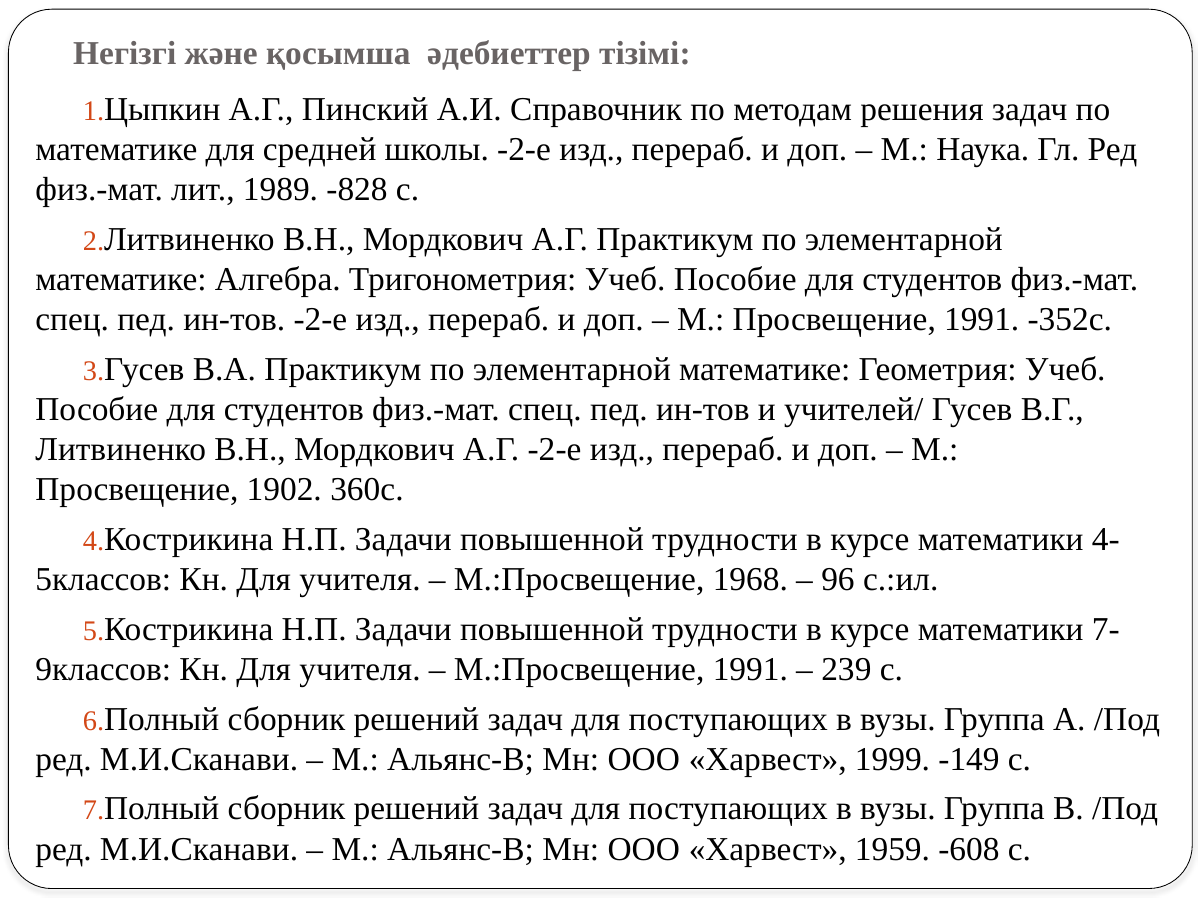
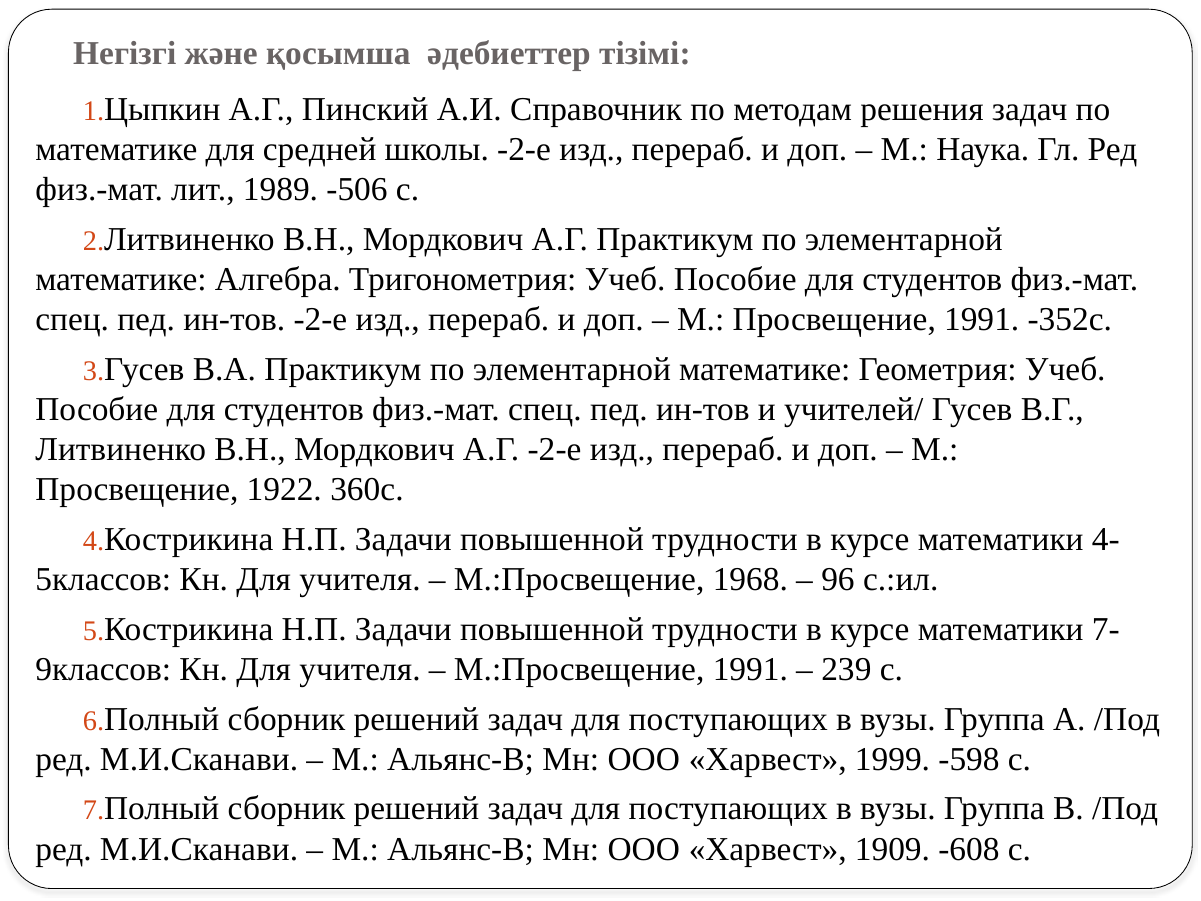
-828: -828 -> -506 (357, 190)
1902: 1902 -> 1922 (284, 490)
-149: -149 -> -598 (969, 759)
1959: 1959 -> 1909 (892, 849)
